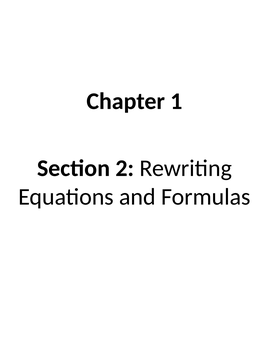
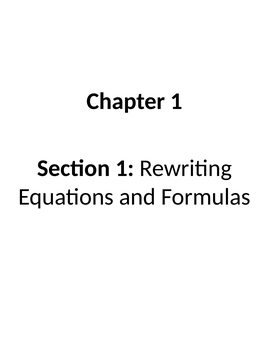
Section 2: 2 -> 1 (125, 168)
